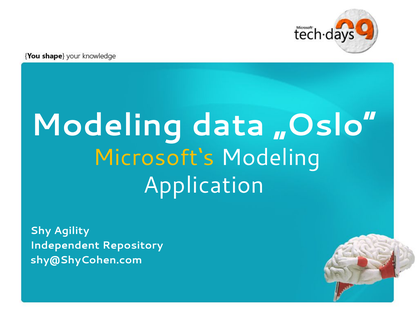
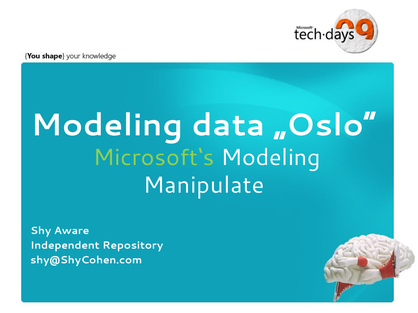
Microsoft‘s colour: yellow -> light green (154, 158)
Application: Application -> Manipulate (204, 186)
Agility: Agility -> Aware (72, 231)
